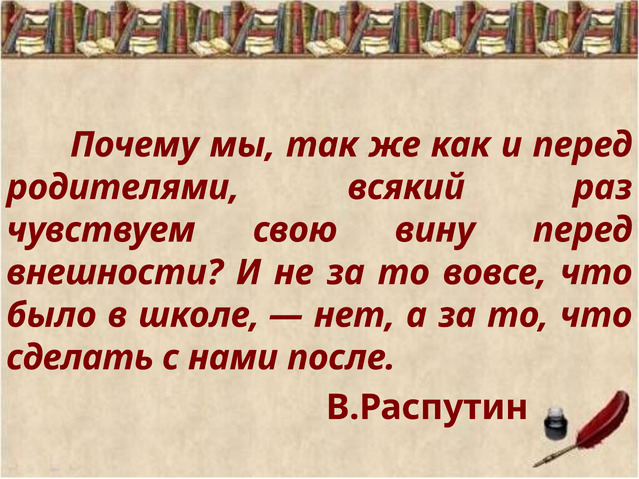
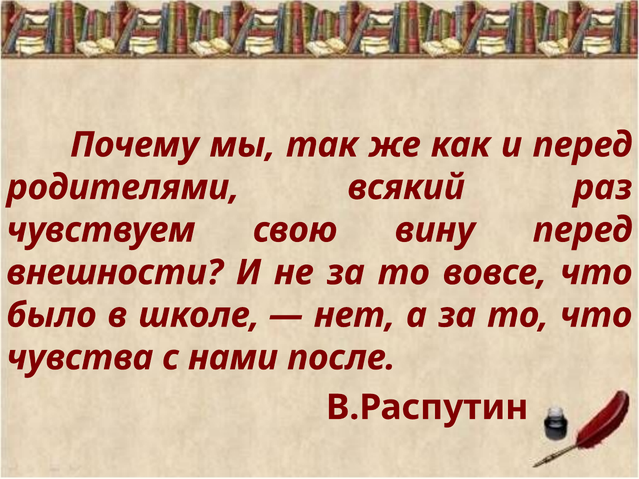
сделать: сделать -> чувства (80, 358)
